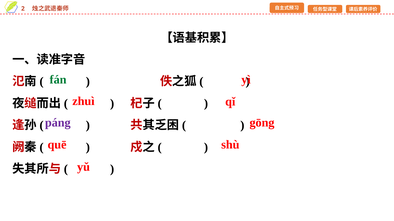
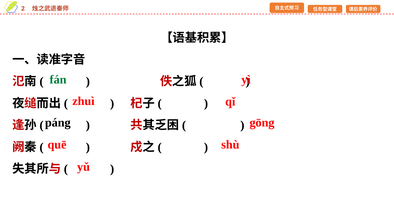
páng colour: purple -> black (58, 123)
